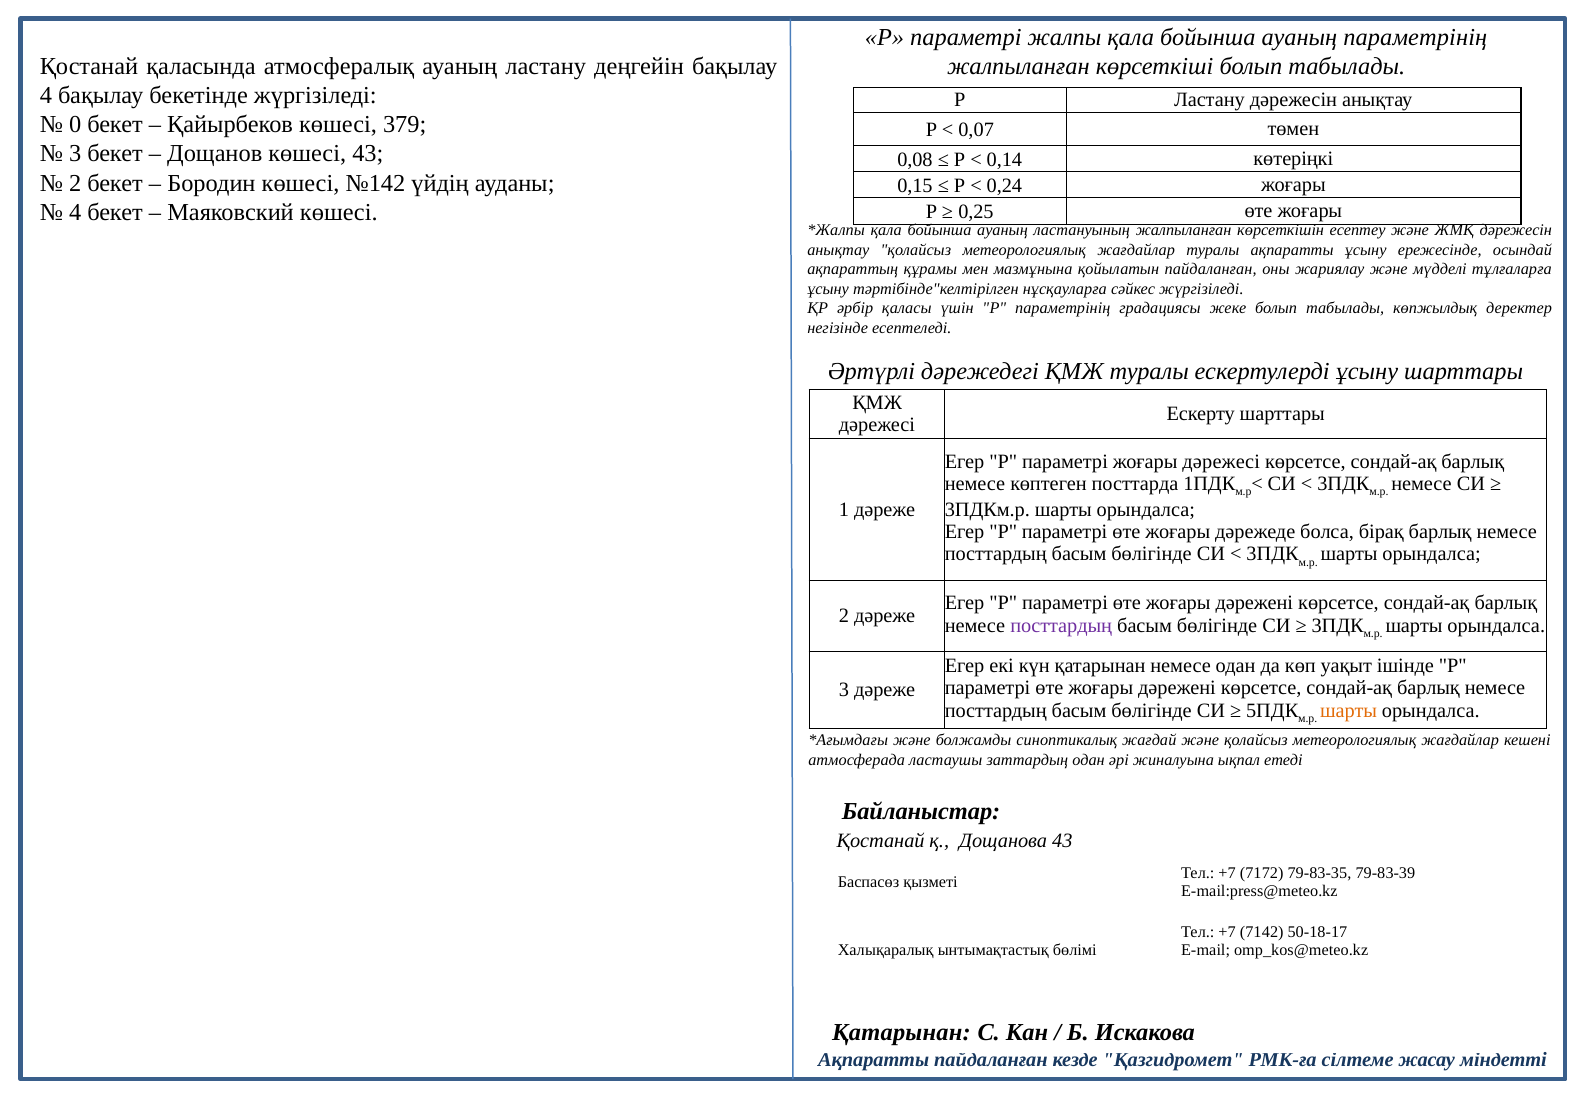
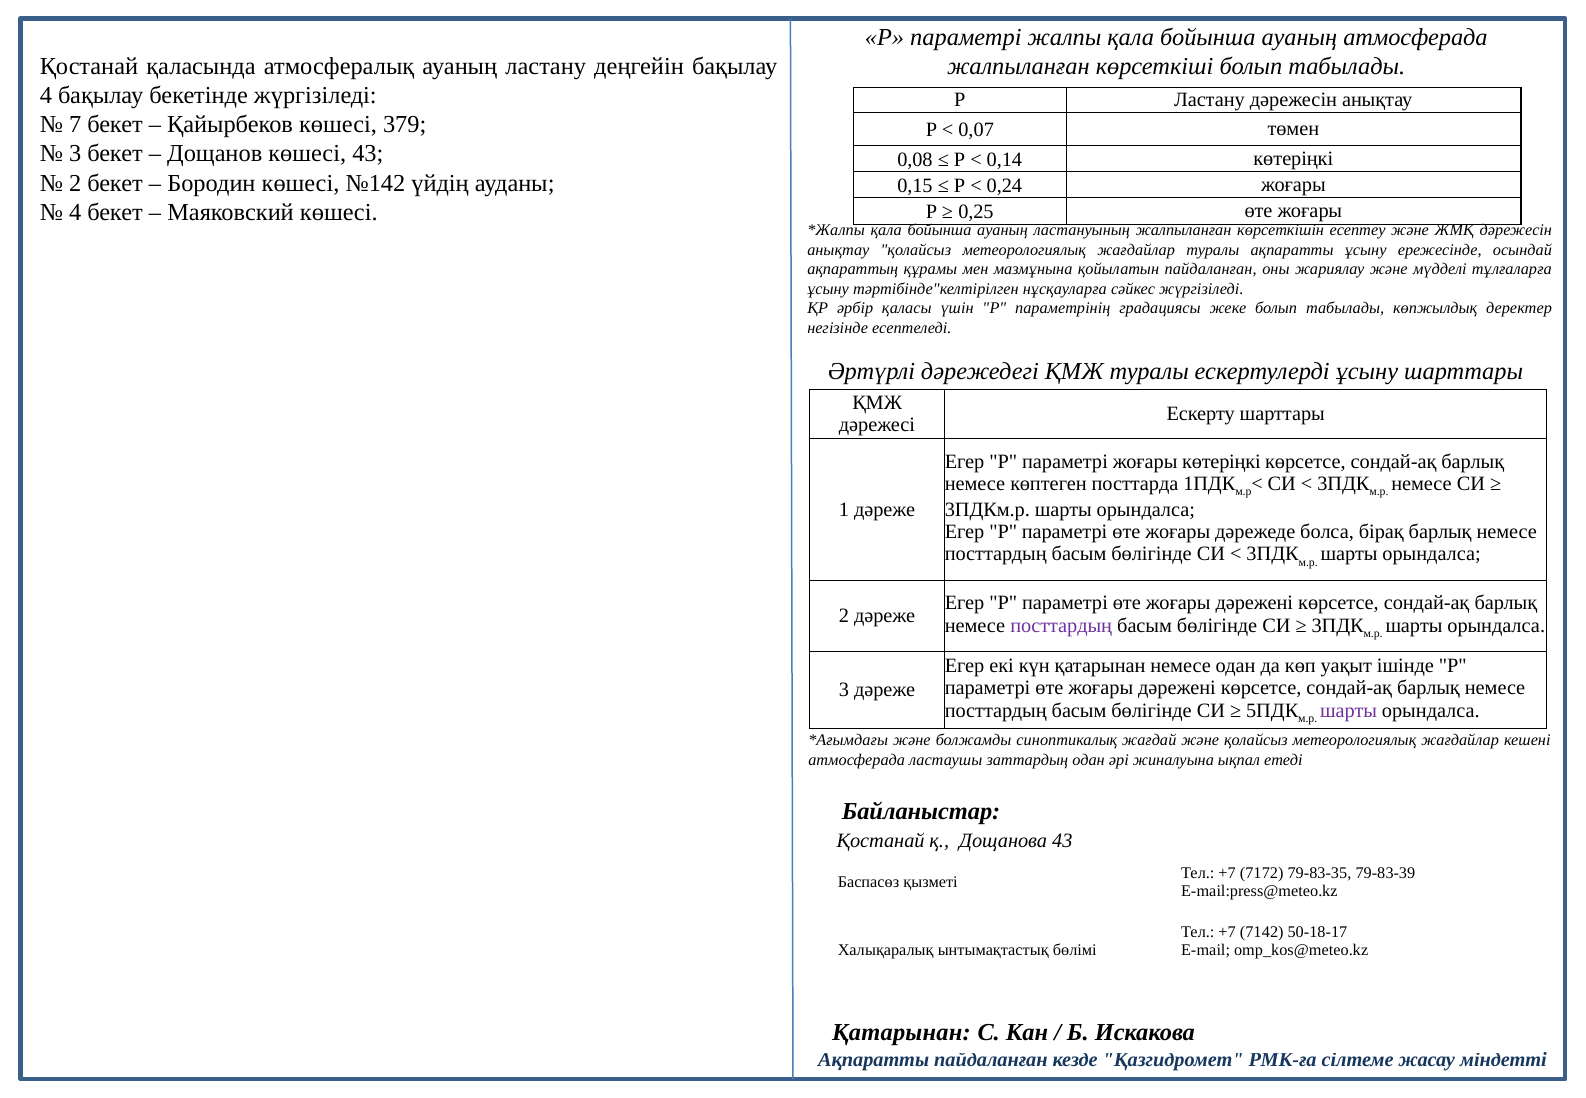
ауаның параметрінің: параметрінің -> атмосферада (1415, 37)
0: 0 -> 7 (75, 125)
жоғары дәрежесі: дәрежесі -> көтеріңкі (1221, 461)
шарты colour: orange -> purple (1349, 711)
